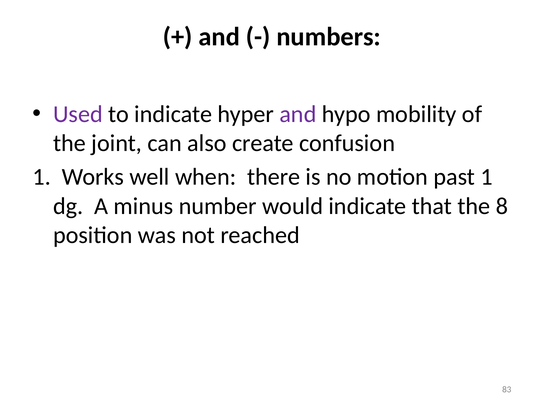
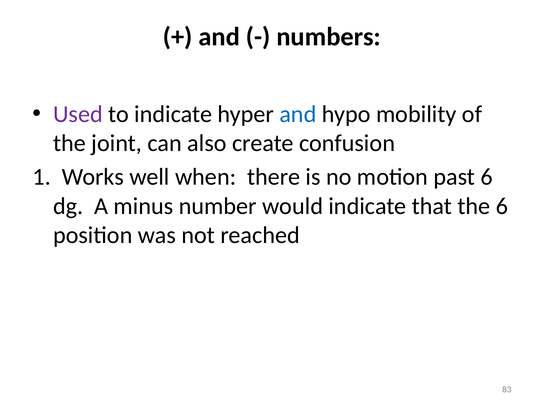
and colour: purple -> blue (298, 114)
past 1: 1 -> 6 (487, 177)
the 8: 8 -> 6 (502, 206)
